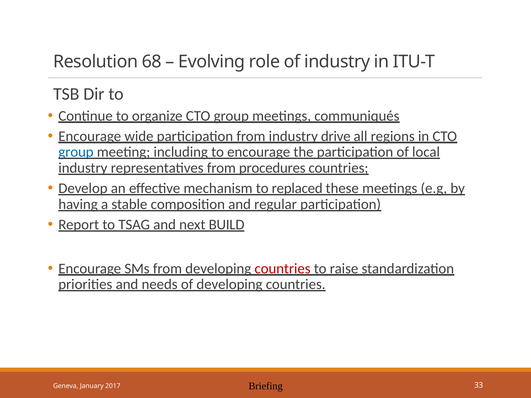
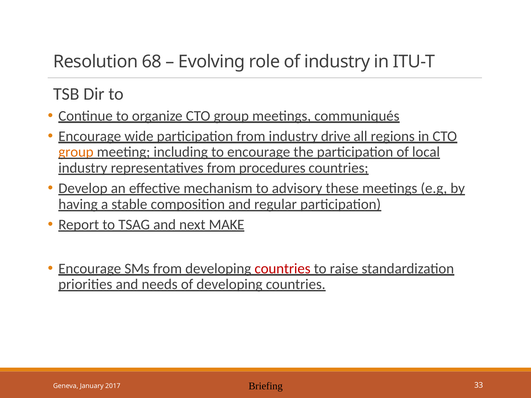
group colour: blue -> orange (76, 152)
replaced: replaced -> advisory (297, 188)
BUILD: BUILD -> MAKE (227, 225)
